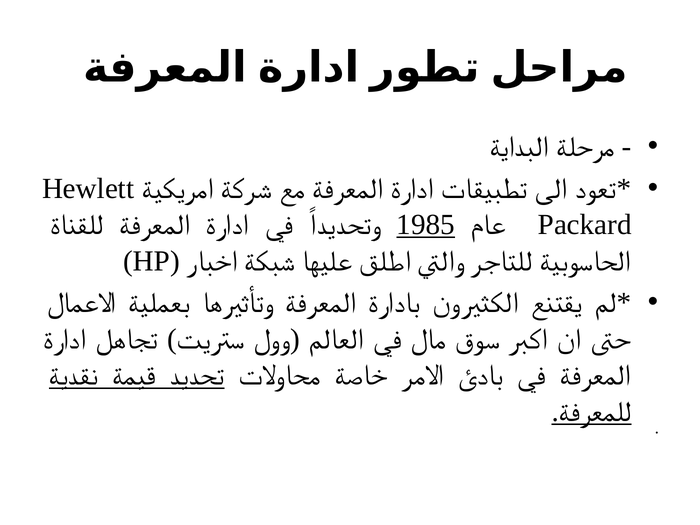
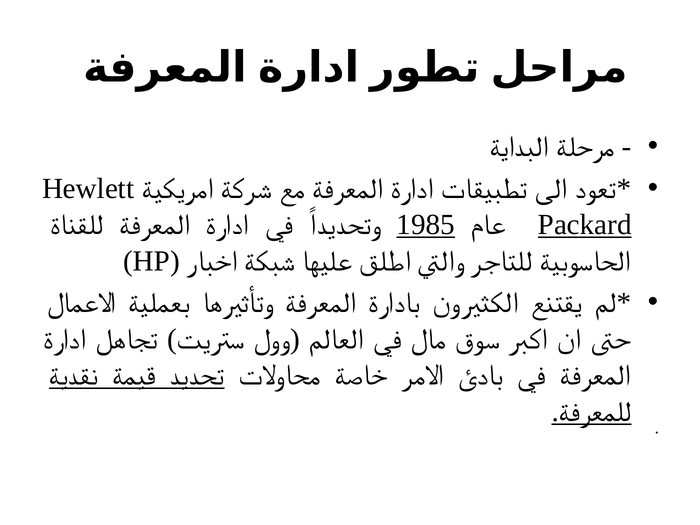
Packard underline: none -> present (585, 225)
